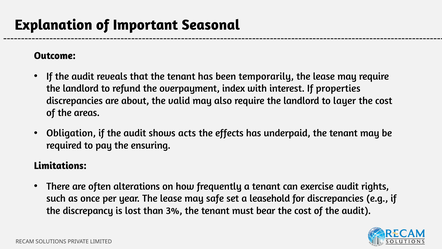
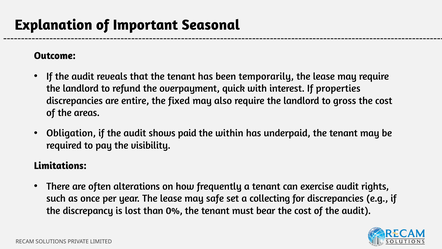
index: index -> quick (234, 88)
about: about -> entire (135, 101)
valid: valid -> fixed (179, 101)
layer: layer -> gross (345, 101)
acts: acts -> paid (187, 133)
effects: effects -> within (229, 133)
ensuring: ensuring -> visibility (151, 145)
leasehold: leasehold -> collecting (270, 198)
3%: 3% -> 0% (174, 210)
